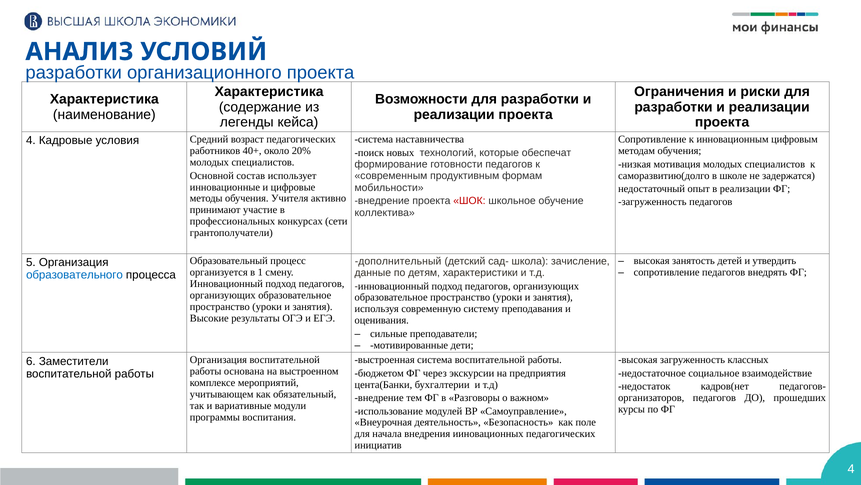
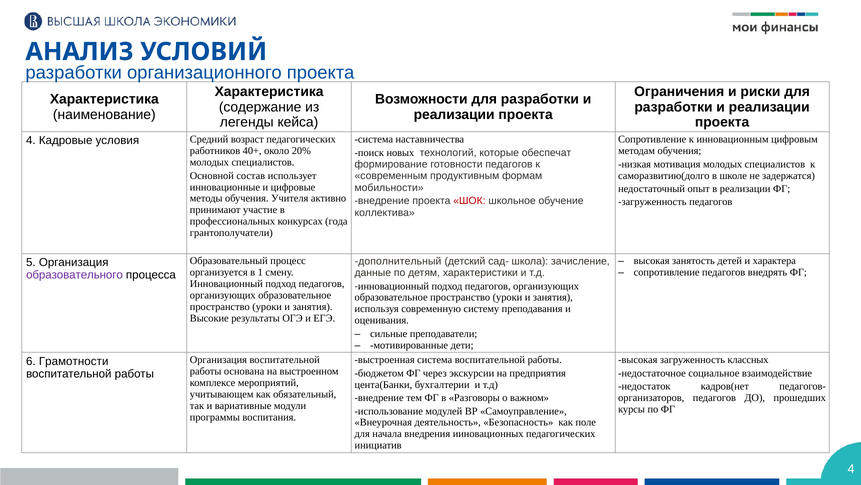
сети: сети -> года (336, 222)
утвердить: утвердить -> характера (774, 261)
образовательного colour: blue -> purple (74, 275)
Заместители: Заместители -> Грамотности (74, 361)
